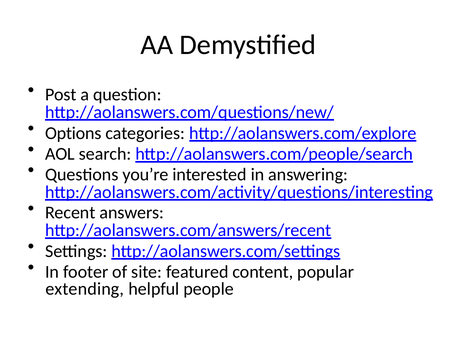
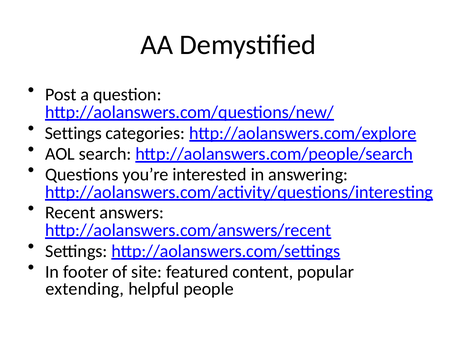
Options: Options -> Settings (73, 133)
